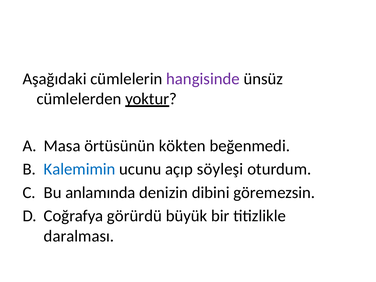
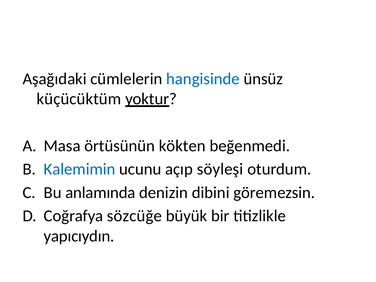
hangisinde colour: purple -> blue (203, 79)
cümlelerden: cümlelerden -> küçücüktüm (79, 99)
görürdü: görürdü -> sözcüğe (134, 216)
daralması: daralması -> yapıcıydın (79, 236)
